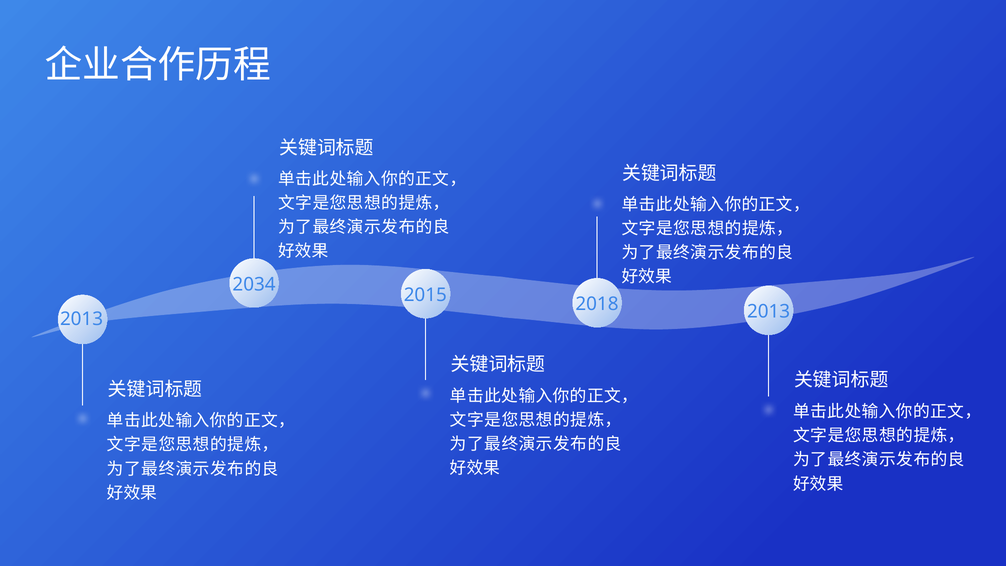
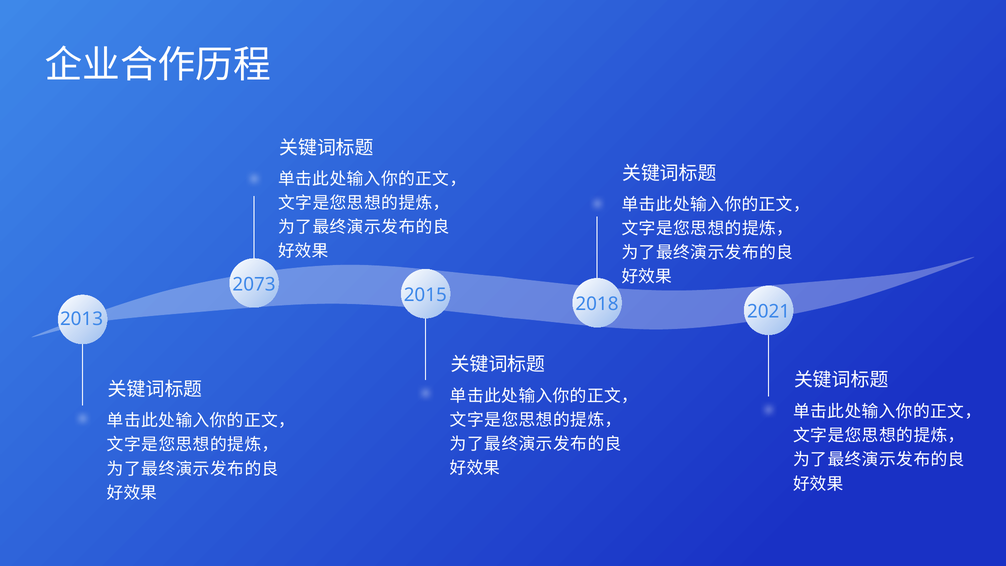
2034: 2034 -> 2073 (254, 284)
2018 2013: 2013 -> 2021 (769, 311)
